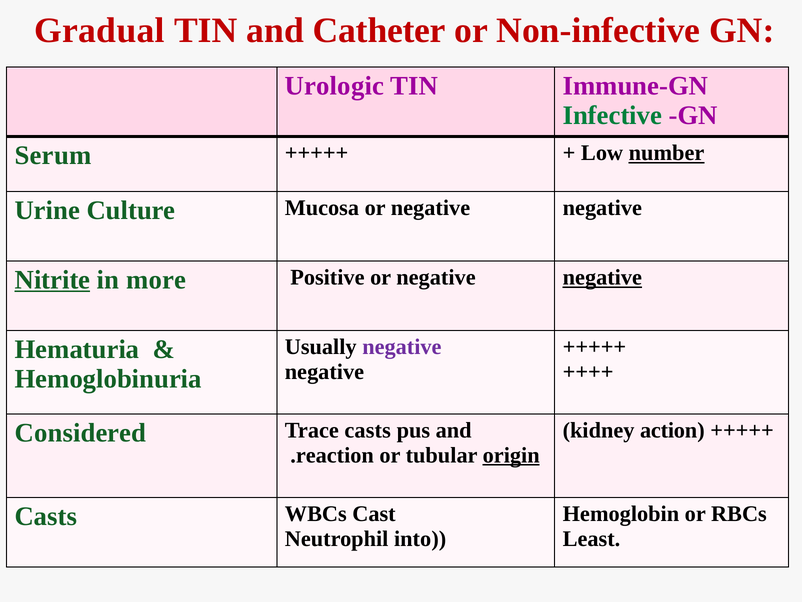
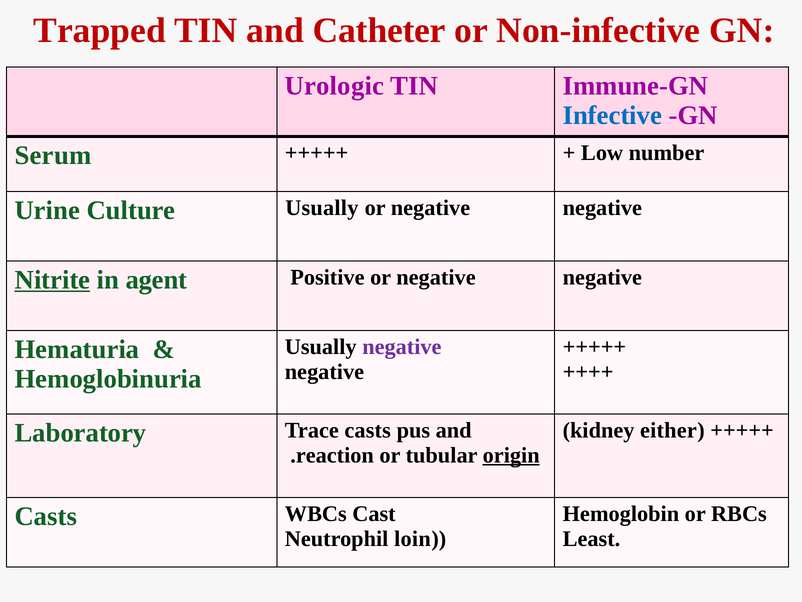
Gradual: Gradual -> Trapped (100, 31)
Infective colour: green -> blue (612, 115)
number underline: present -> none (667, 153)
Culture Mucosa: Mucosa -> Usually (322, 208)
more: more -> agent (156, 280)
negative underline: present -> none (602, 277)
action: action -> either (668, 430)
Considered: Considered -> Laboratory (81, 433)
into: into -> loin (413, 538)
